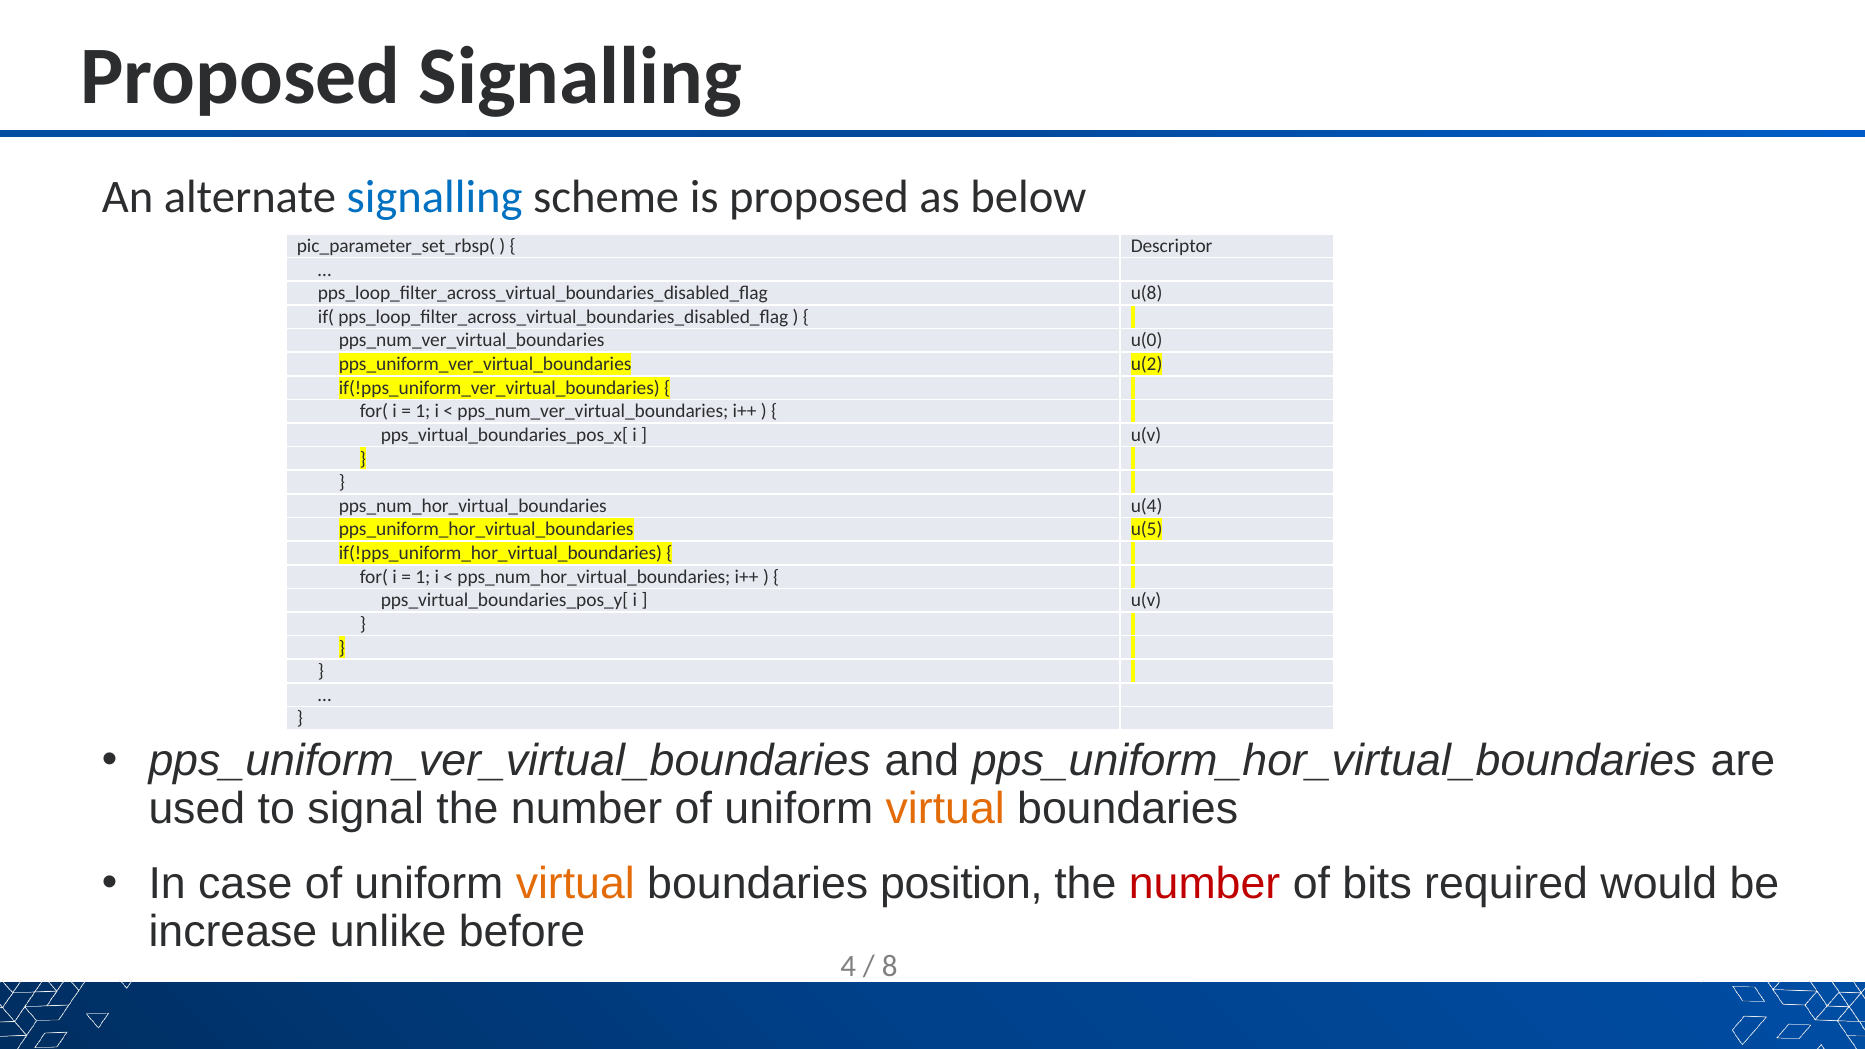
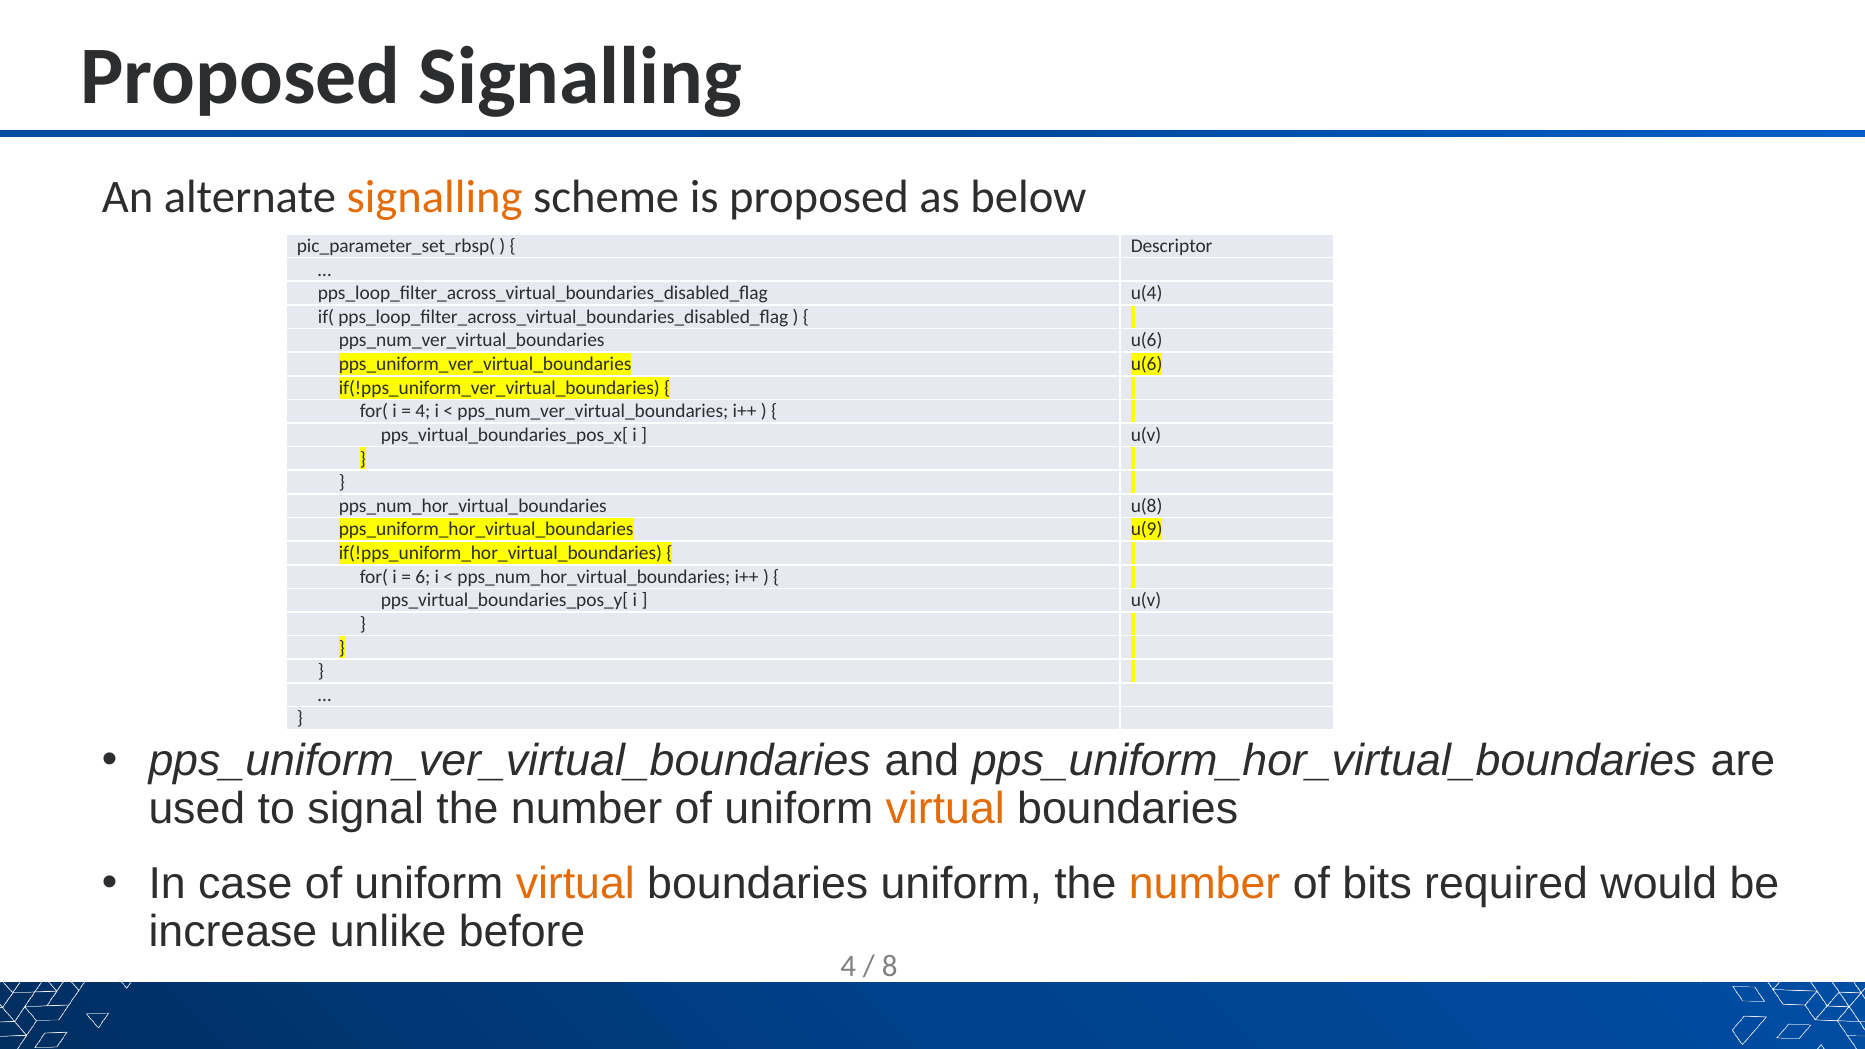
signalling colour: blue -> orange (435, 197)
u(8: u(8 -> u(4 (1147, 293)
u(0: u(0 -> u(6 (1147, 341)
pps_uniform_ver_virtual_boundaries u(2: u(2 -> u(6 (1147, 364)
1: 1 -> 4 (423, 411)
u(4: u(4 -> u(8 (1147, 506)
u(5: u(5 -> u(9 (1147, 530)
1: 1 -> 6 (423, 577)
boundaries position: position -> uniform (961, 883)
number colour: red -> orange (1205, 883)
